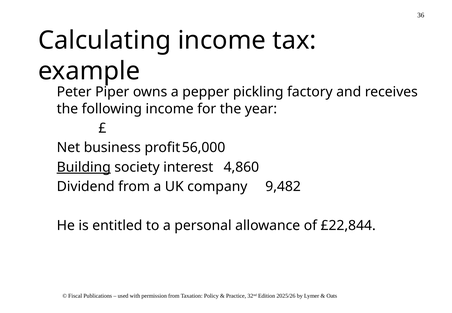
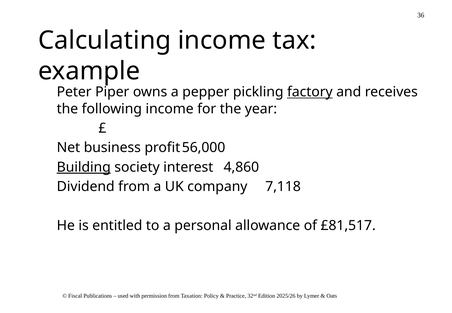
factory underline: none -> present (310, 92)
9,482: 9,482 -> 7,118 (283, 187)
£22,844: £22,844 -> £81,517 (348, 226)
